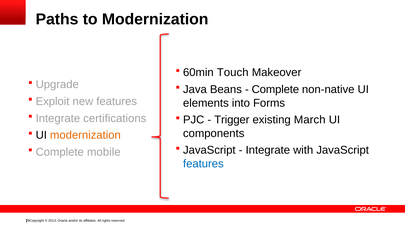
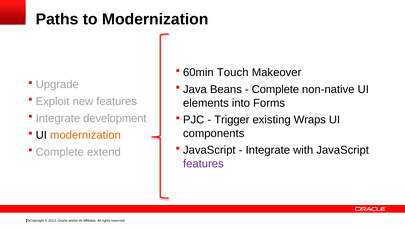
certifications: certifications -> development (115, 118)
March: March -> Wraps (310, 120)
mobile: mobile -> extend (104, 152)
features colour: blue -> purple (203, 164)
